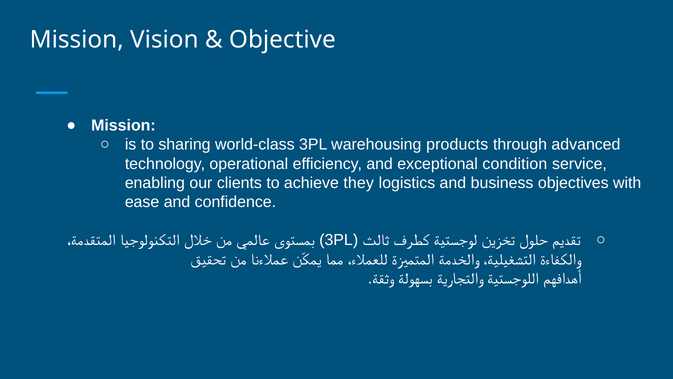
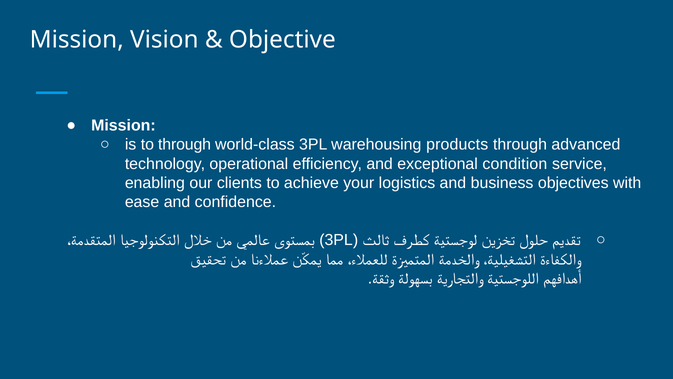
to sharing: sharing -> through (185, 145)
they: they -> your (359, 183)
